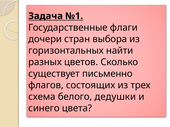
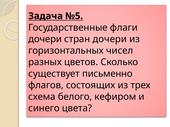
№1: №1 -> №5 (74, 16)
стран выбора: выбора -> дочери (110, 39)
найти: найти -> чисел (120, 51)
дедушки: дедушки -> кефиром (115, 97)
